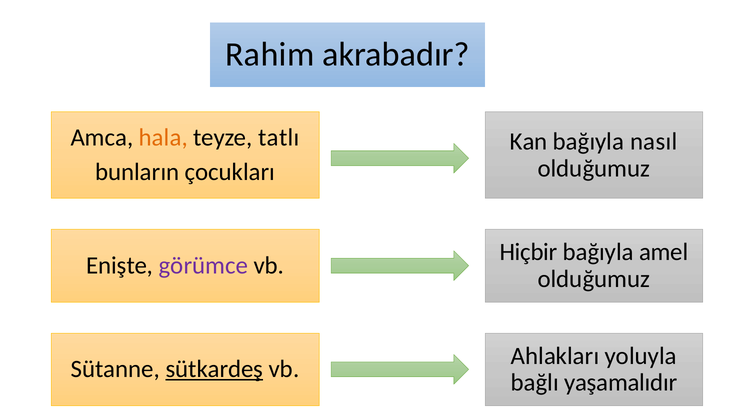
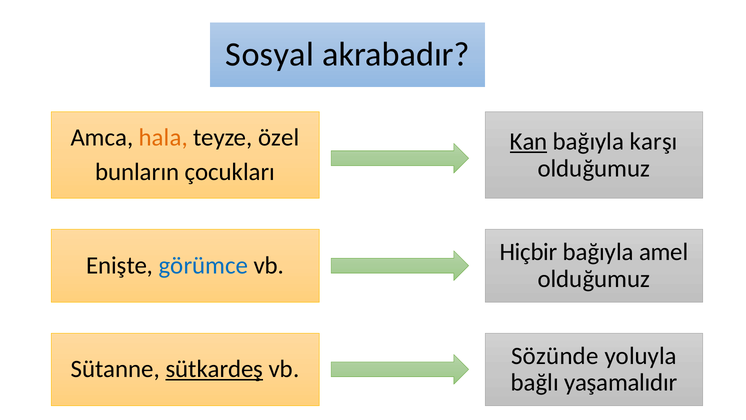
Rahim: Rahim -> Sosyal (270, 55)
tatlı: tatlı -> özel (279, 137)
Kan underline: none -> present (529, 141)
nasıl: nasıl -> karşı (654, 141)
görümce colour: purple -> blue (203, 265)
Ahlakları: Ahlakları -> Sözünde (555, 355)
